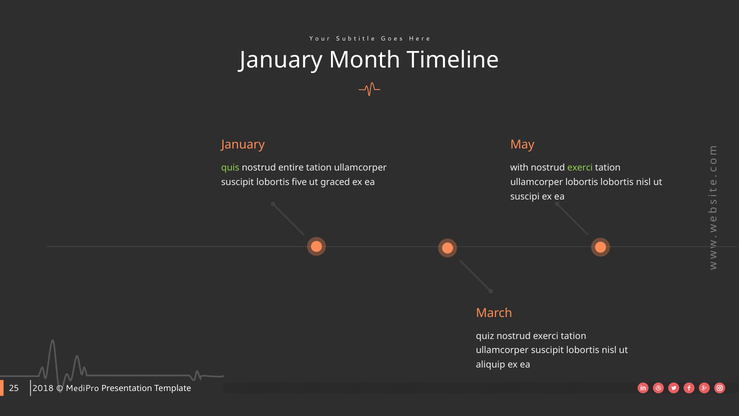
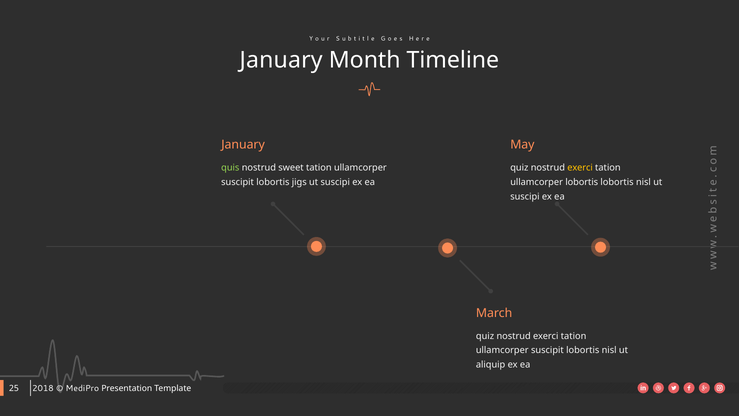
entire: entire -> sweet (291, 168)
with: with -> quiz (519, 168)
exerci colour: light green -> yellow (580, 168)
five: five -> jigs (299, 182)
graced: graced -> suscipi (335, 182)
